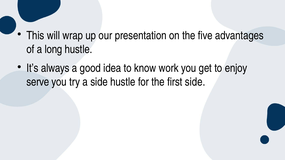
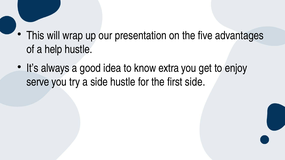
long: long -> help (53, 49)
work: work -> extra (169, 68)
